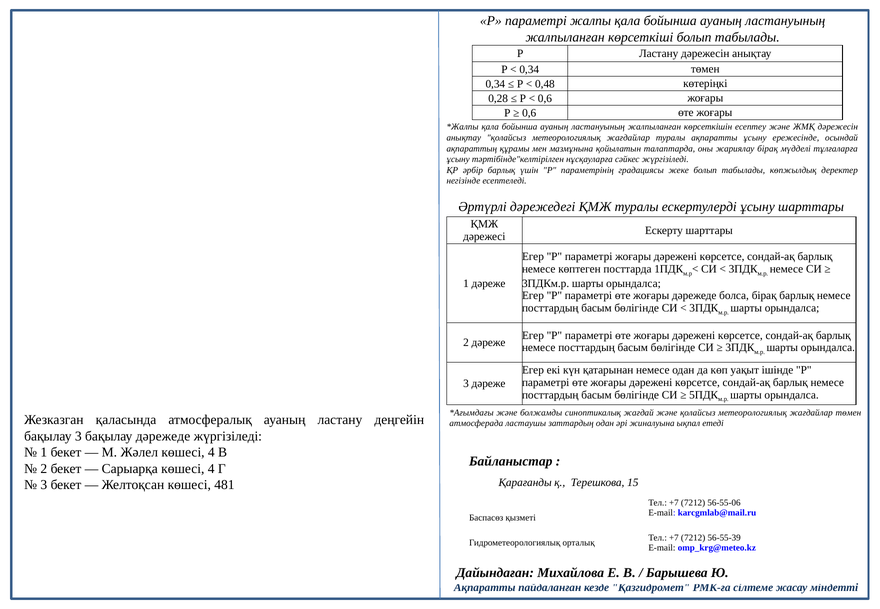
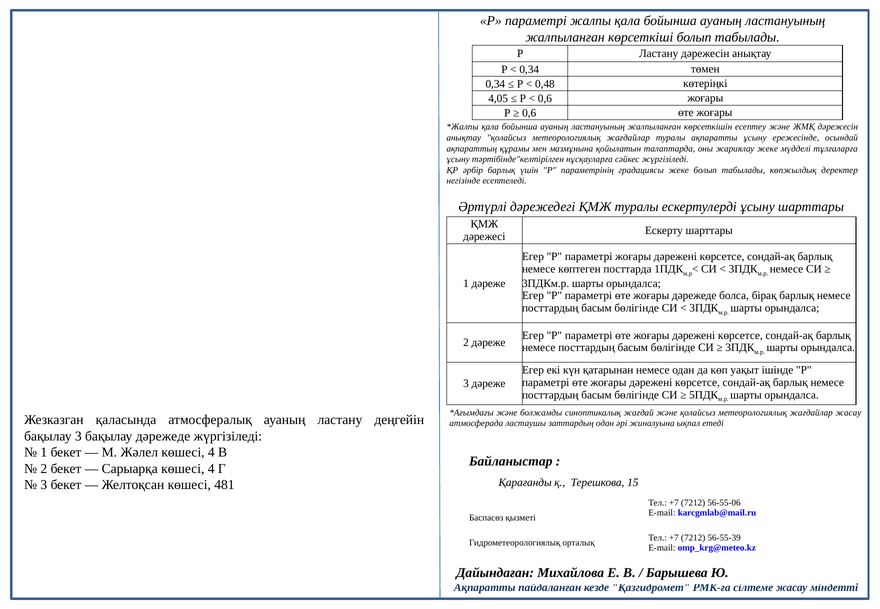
0,28: 0,28 -> 4,05 (498, 99)
жариялау бірақ: бірақ -> жеке (768, 149)
жағдайлар төмен: төмен -> жасау (848, 413)
